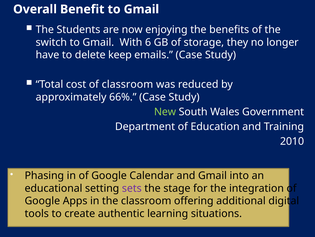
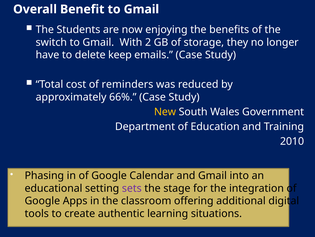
6: 6 -> 2 (148, 42)
of classroom: classroom -> reminders (127, 84)
New colour: light green -> yellow (165, 111)
